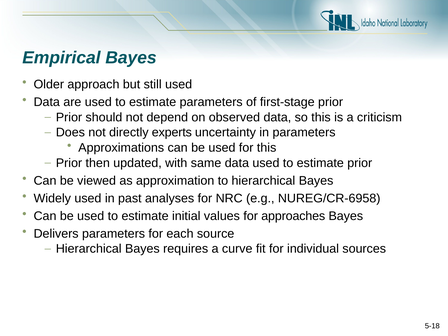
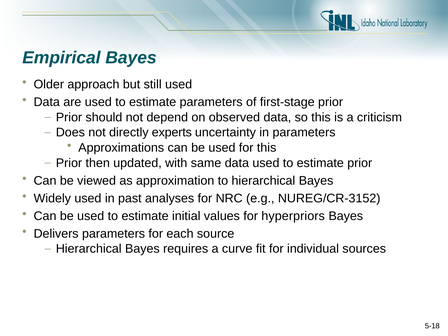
NUREG/CR-6958: NUREG/CR-6958 -> NUREG/CR-3152 (329, 198)
approaches: approaches -> hyperpriors (293, 216)
